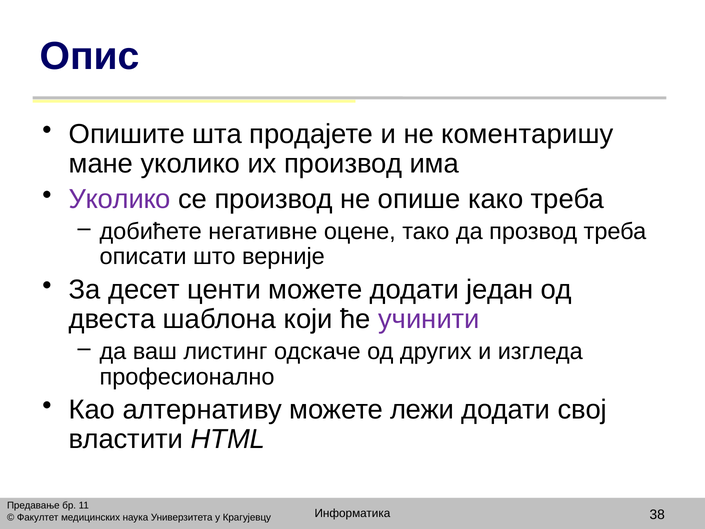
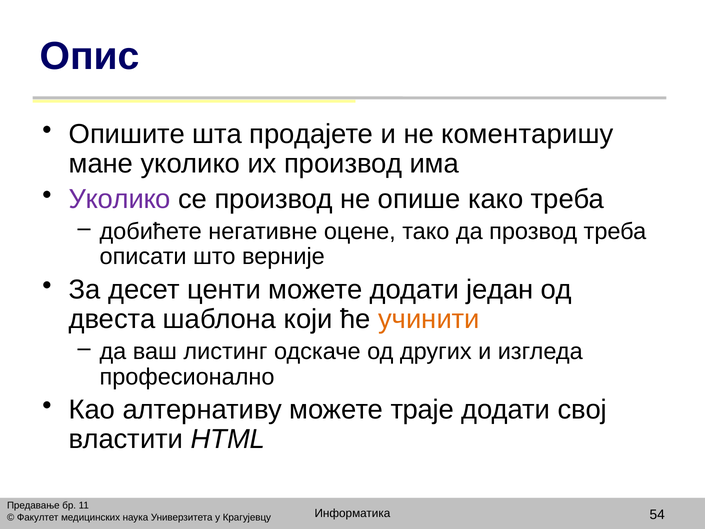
учинити colour: purple -> orange (429, 319)
лежи: лежи -> траје (422, 410)
38: 38 -> 54 (657, 514)
